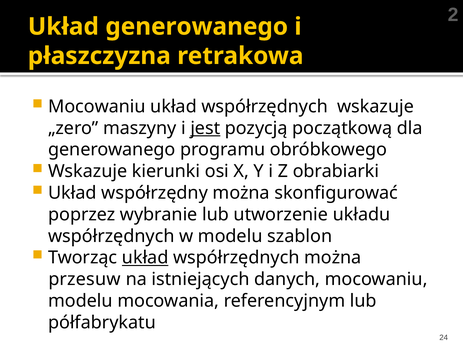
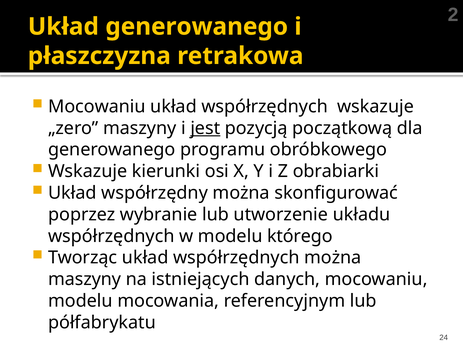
szablon: szablon -> którego (300, 236)
układ underline: present -> none (145, 258)
przesuw: przesuw -> maszyny (85, 280)
